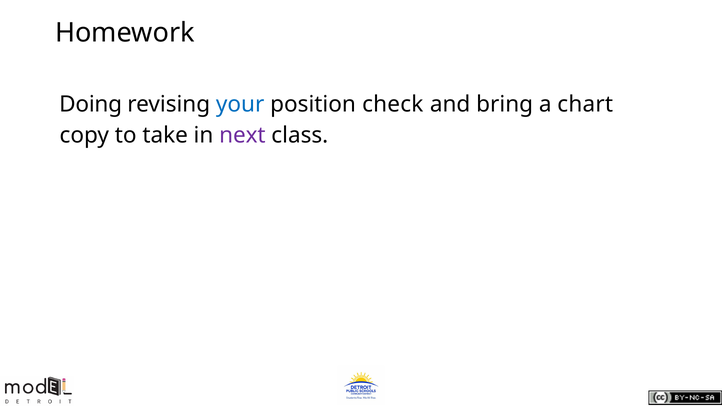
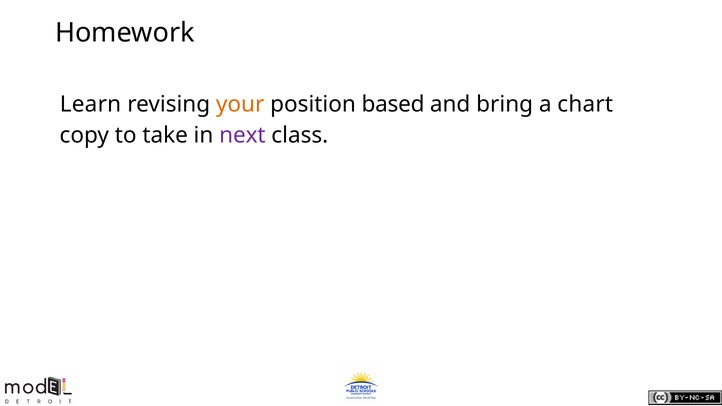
Doing: Doing -> Learn (90, 104)
your colour: blue -> orange (240, 104)
check: check -> based (393, 104)
